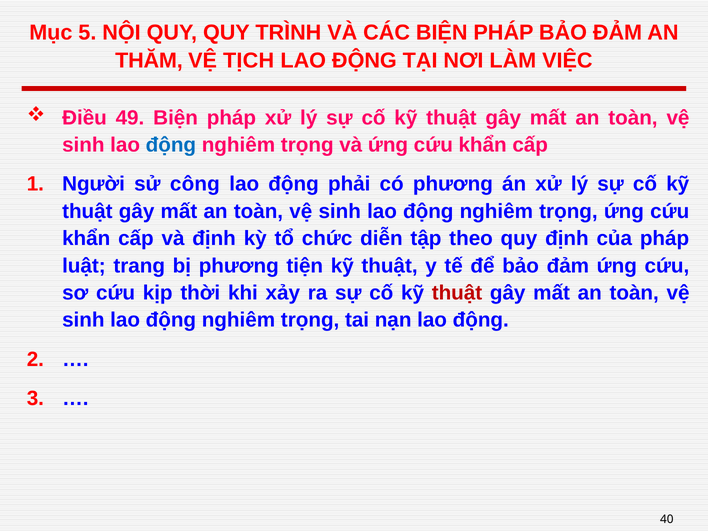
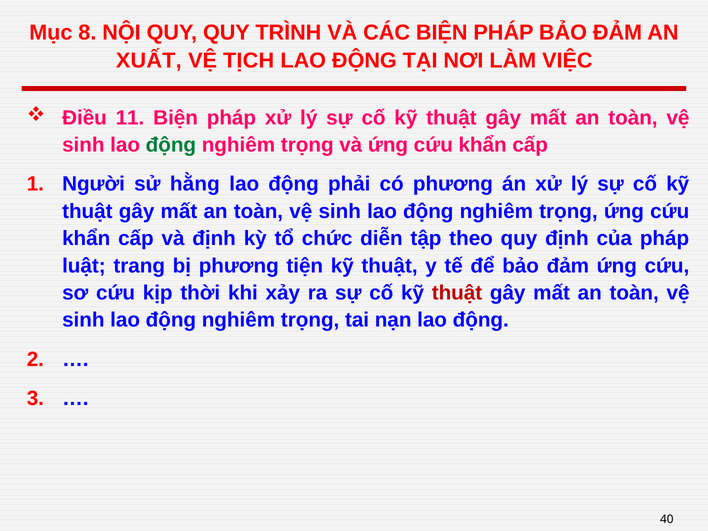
5: 5 -> 8 (87, 33)
THĂM: THĂM -> XUẤT (149, 61)
49: 49 -> 11 (130, 118)
động colour: blue -> green (171, 145)
công: công -> hằng (195, 184)
